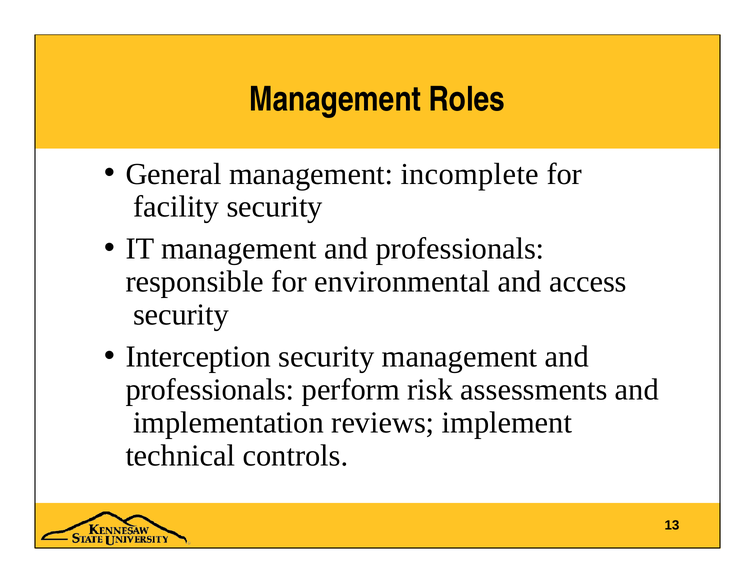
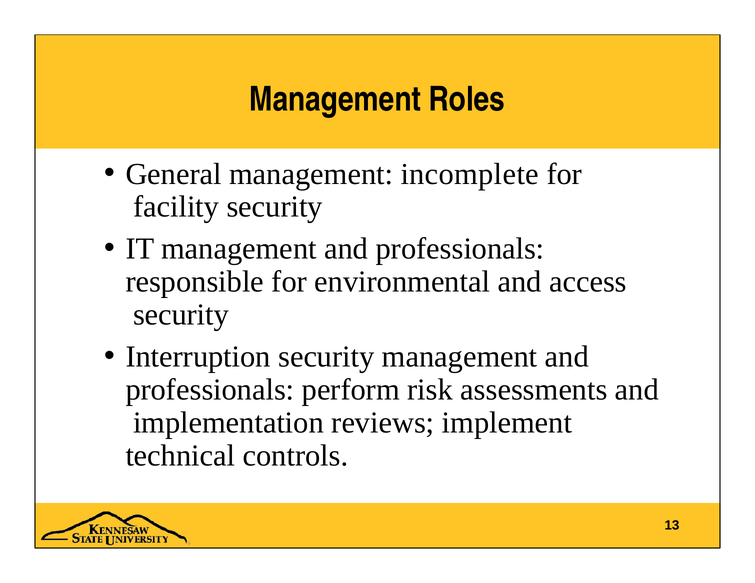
Interception: Interception -> Interruption (198, 357)
